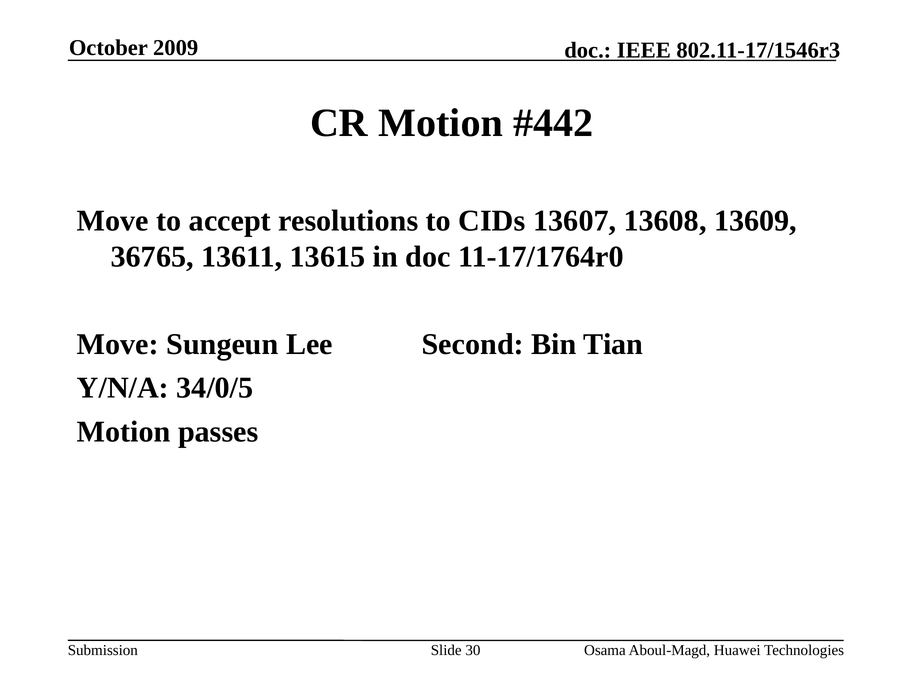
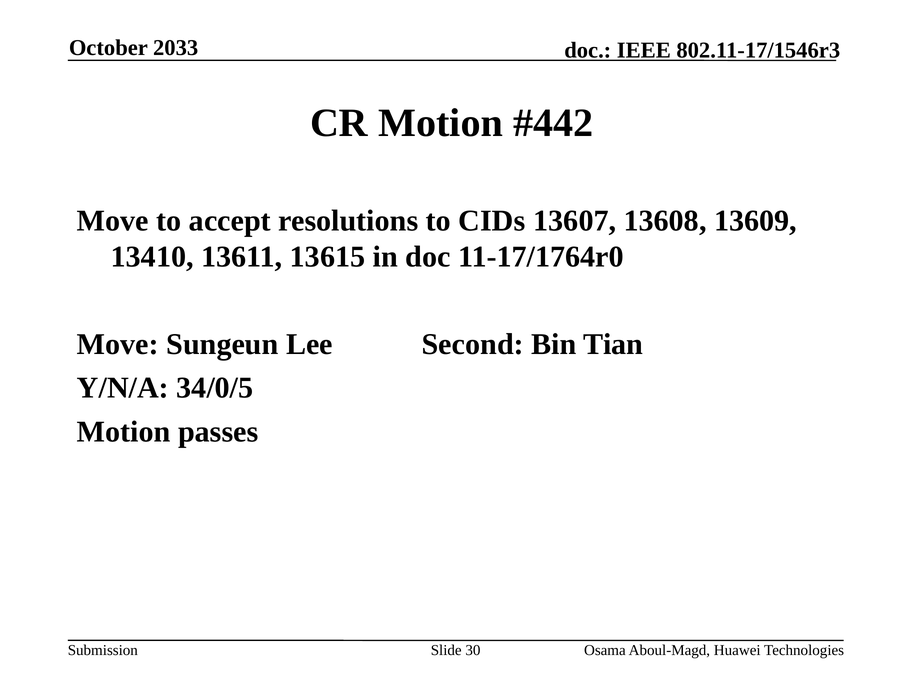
2009: 2009 -> 2033 (176, 48)
36765: 36765 -> 13410 (152, 257)
